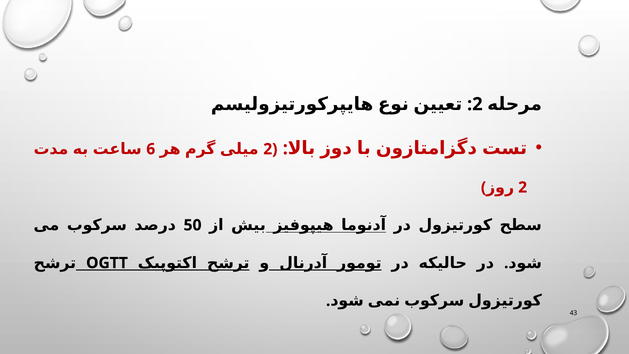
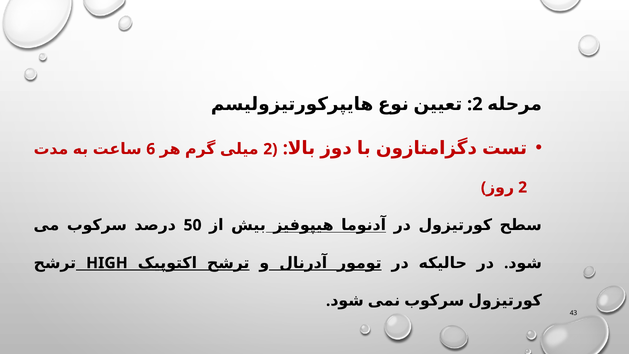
OGTT: OGTT -> HIGH (107, 263)
